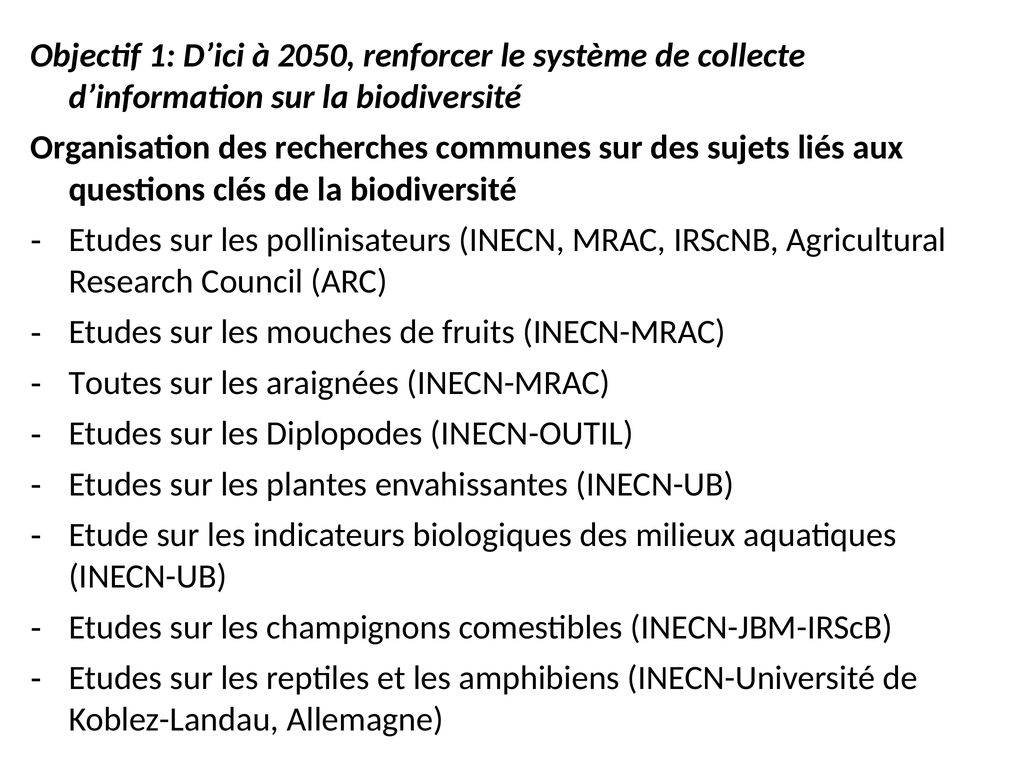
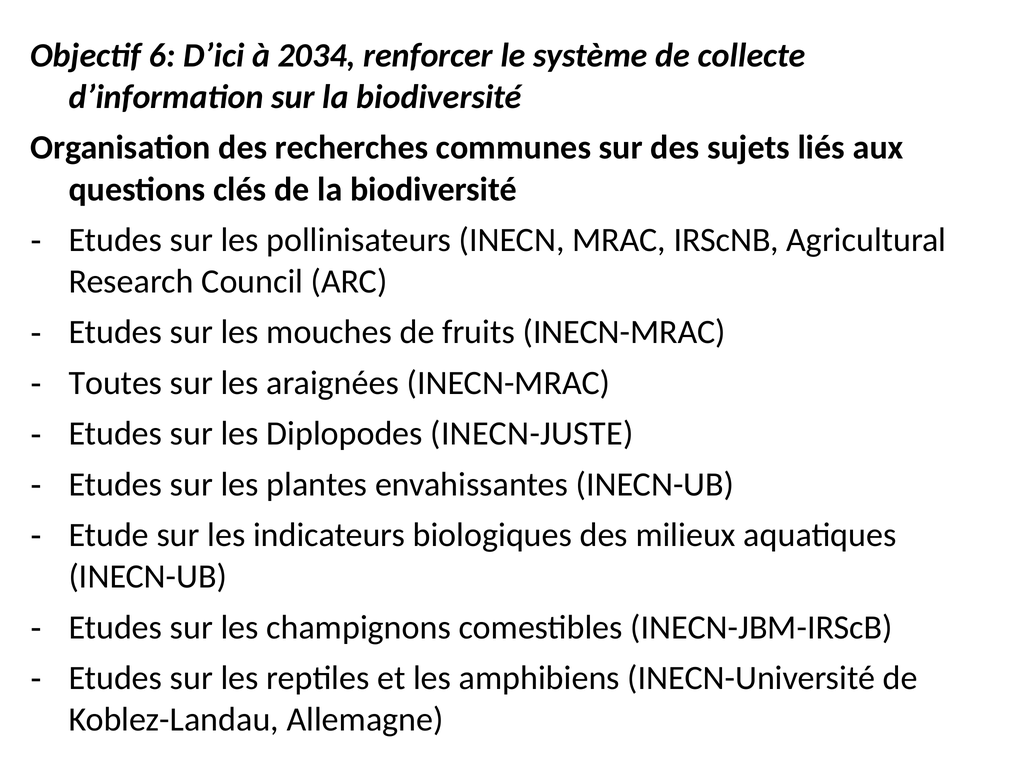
1: 1 -> 6 (162, 55)
2050: 2050 -> 2034 (317, 55)
INECN-OUTIL: INECN-OUTIL -> INECN-JUSTE (532, 433)
